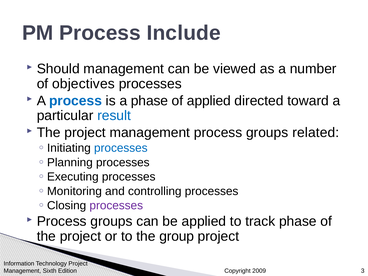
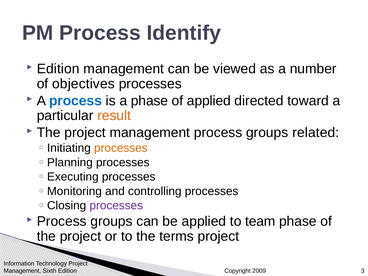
Include: Include -> Identify (184, 33)
Should: Should -> Edition (58, 69)
result colour: blue -> orange (114, 116)
processes colour: blue -> orange (121, 148)
track: track -> team (260, 221)
group: group -> terms (177, 236)
